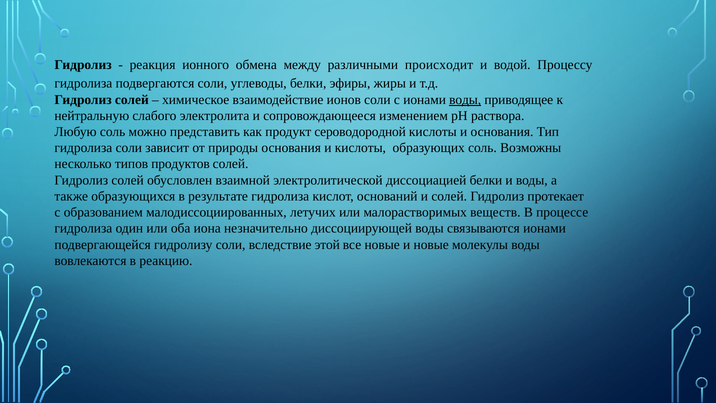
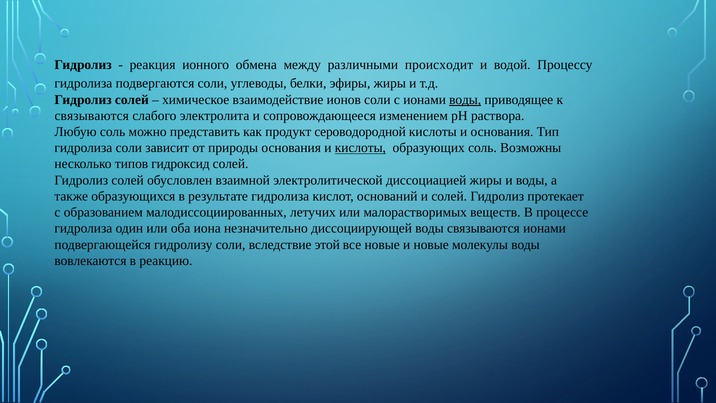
нейтральную: нейтральную -> связываются (92, 116)
кислоты underline: none -> present (360, 148)
продуктов: продуктов -> гидроксид (181, 164)
диссоциацией белки: белки -> жиры (486, 180)
